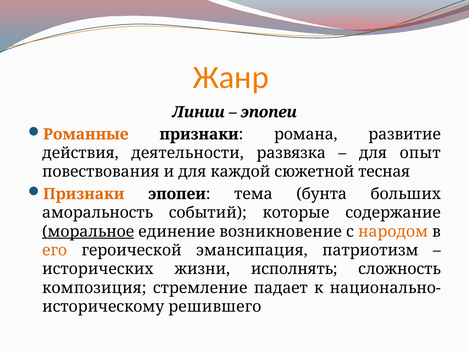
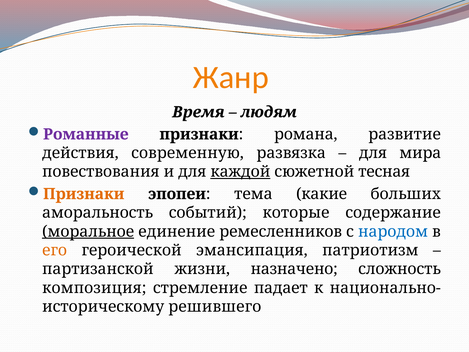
Линии: Линии -> Время (198, 112)
эпопеи: эпопеи -> людям (269, 112)
Романные colour: orange -> purple (86, 134)
деятельности: деятельности -> современную (188, 153)
опыт: опыт -> мира (420, 153)
каждой underline: none -> present (240, 172)
бунта: бунта -> какие (322, 194)
возникновение: возникновение -> ремесленников (281, 231)
народом colour: orange -> blue (393, 231)
исторических: исторических -> партизанской (98, 269)
исполнять: исполнять -> назначено (294, 269)
